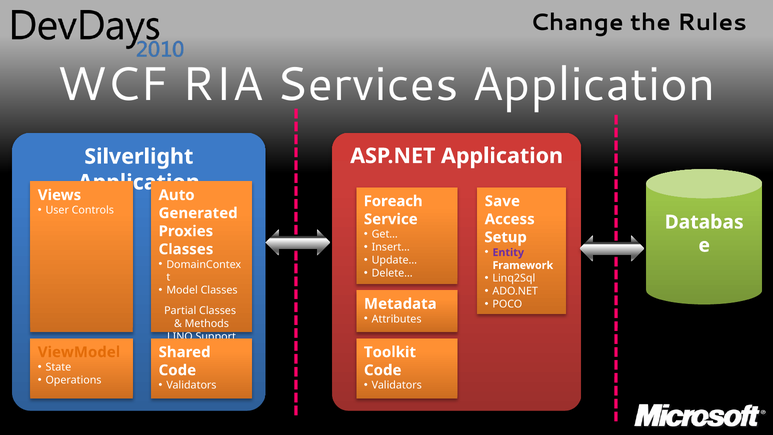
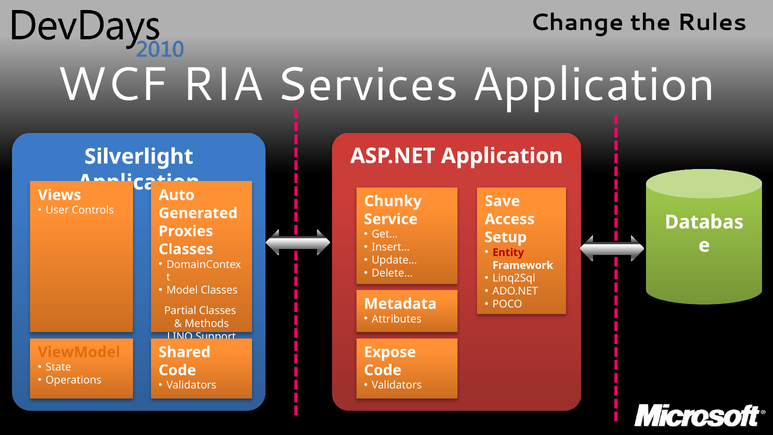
Foreach: Foreach -> Chunky (393, 201)
Entity colour: purple -> red (508, 252)
Toolkit: Toolkit -> Expose (390, 352)
